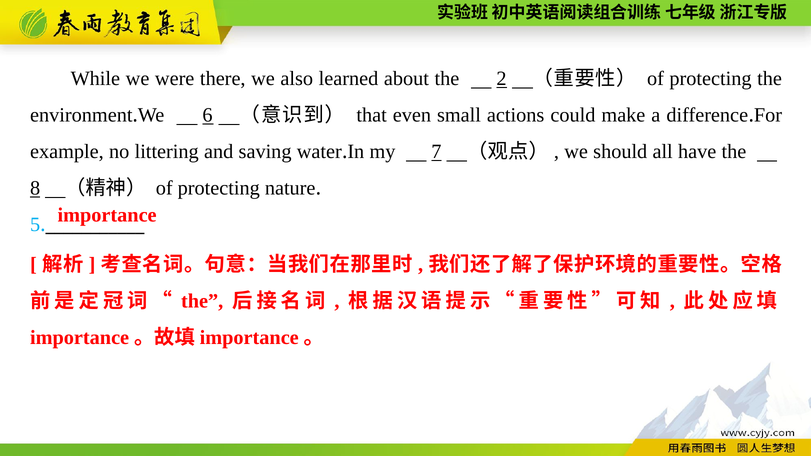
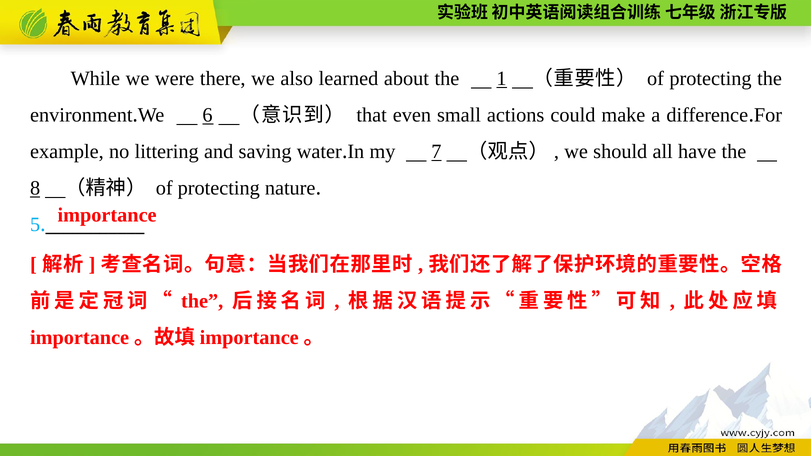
2: 2 -> 1 (502, 78)
